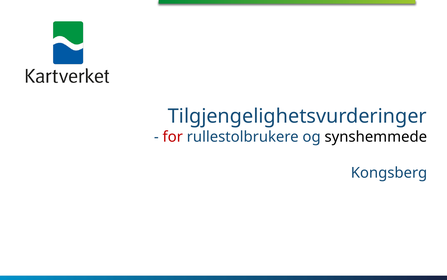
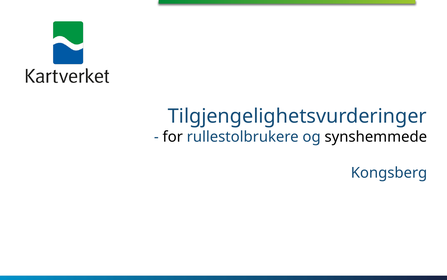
for colour: red -> black (173, 137)
